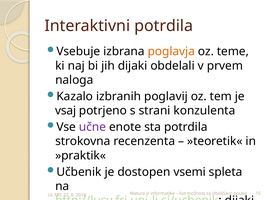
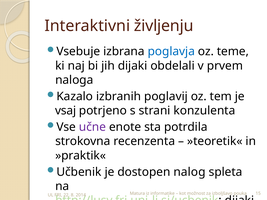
Interaktivni potrdila: potrdila -> življenju (164, 26)
poglavja colour: orange -> blue (171, 52)
vsemi: vsemi -> nalog (190, 172)
